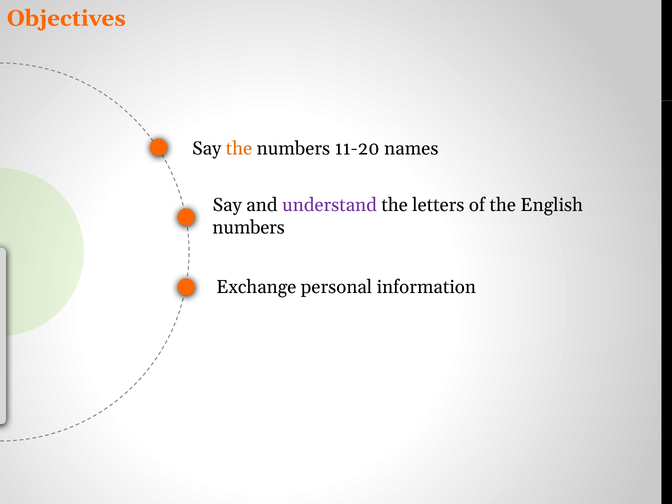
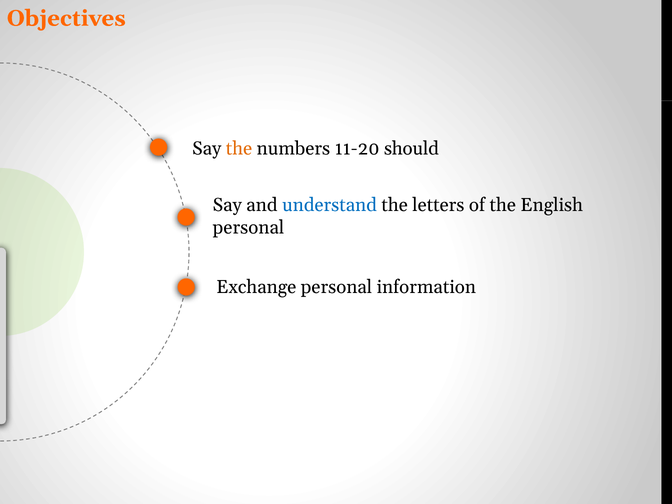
names: names -> should (411, 148)
understand colour: purple -> blue (329, 205)
numbers: numbers -> personal (249, 227)
